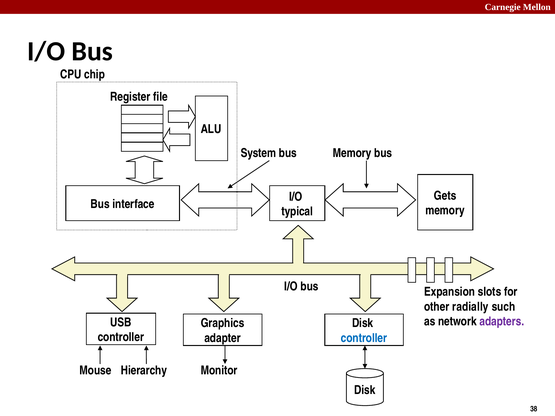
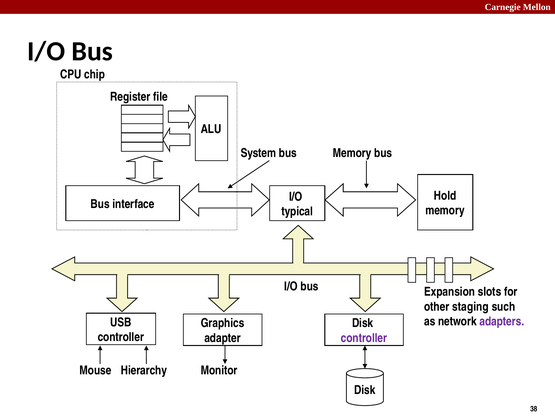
Gets: Gets -> Hold (445, 196)
radially: radially -> staging (470, 307)
controller colour: blue -> purple (364, 338)
